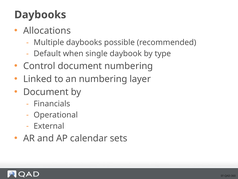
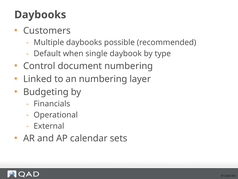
Allocations: Allocations -> Customers (47, 31)
Document: Document -> Budgeting (46, 92)
